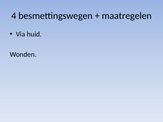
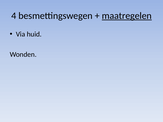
maatregelen underline: none -> present (127, 16)
